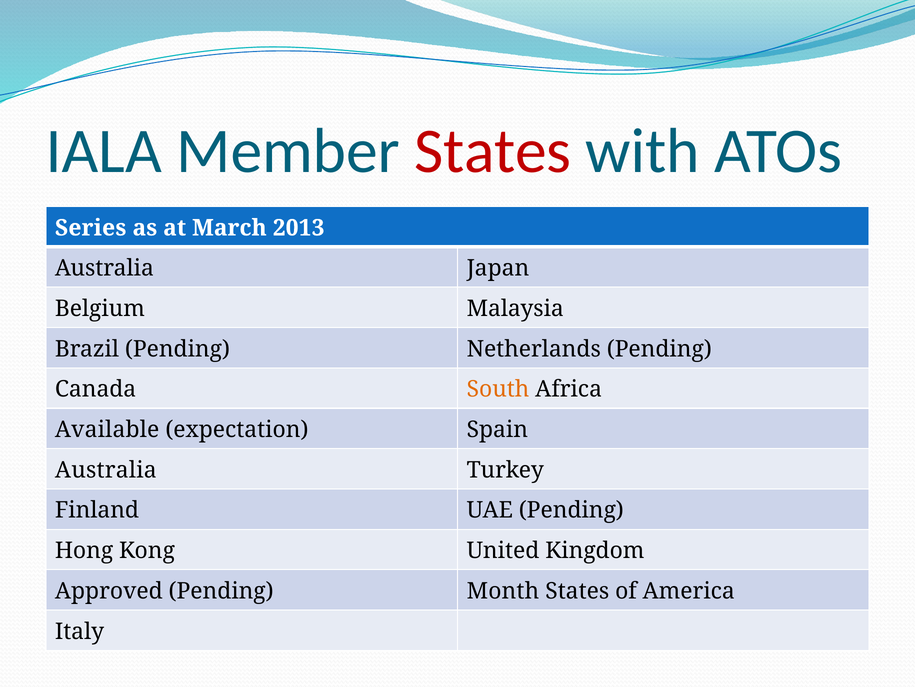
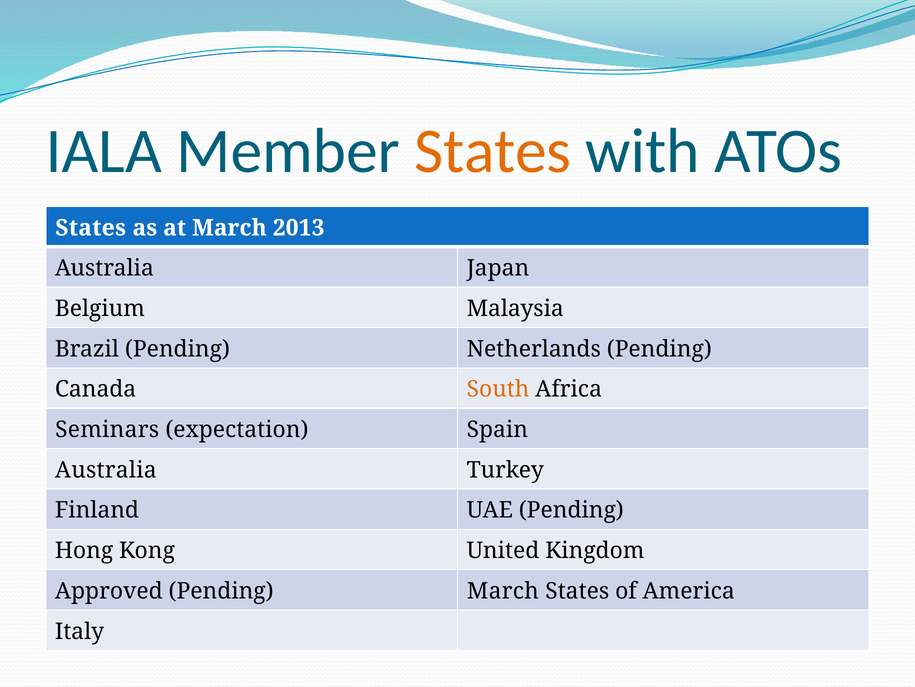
States colour: red -> orange (493, 151)
Series: Series -> States (91, 228)
Available: Available -> Seminars (107, 429)
Pending Month: Month -> March (503, 590)
